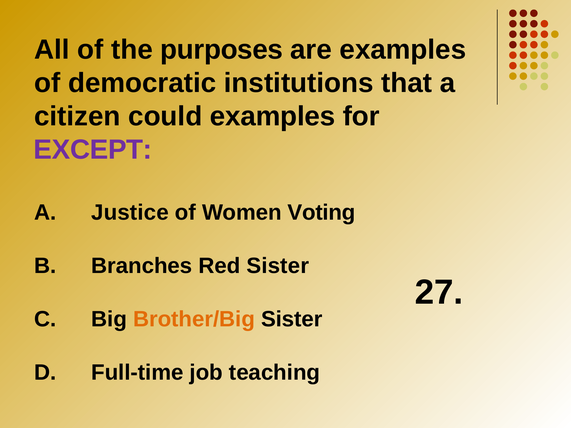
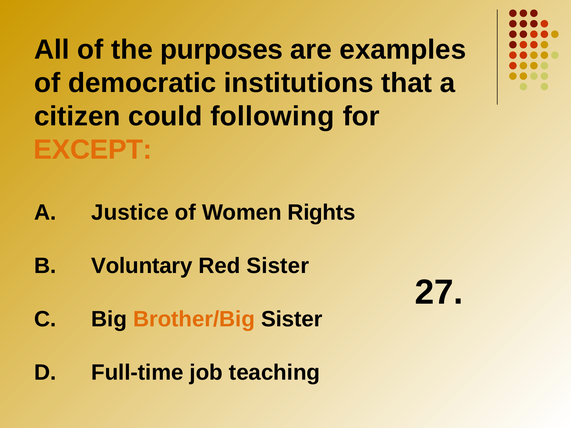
could examples: examples -> following (272, 117)
EXCEPT colour: purple -> orange (93, 150)
Voting: Voting -> Rights (322, 213)
Branches: Branches -> Voluntary (142, 266)
